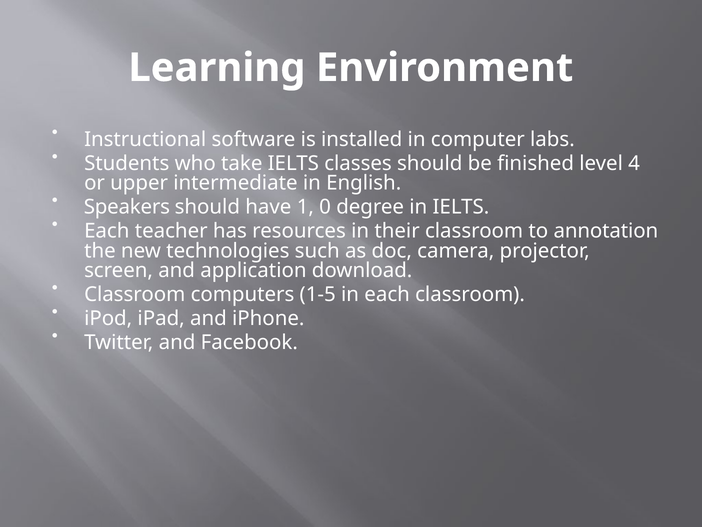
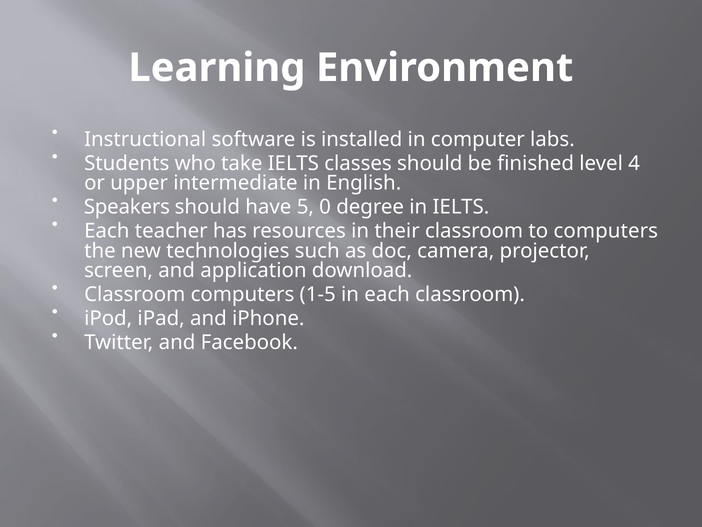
1: 1 -> 5 (305, 207)
to annotation: annotation -> computers (606, 231)
